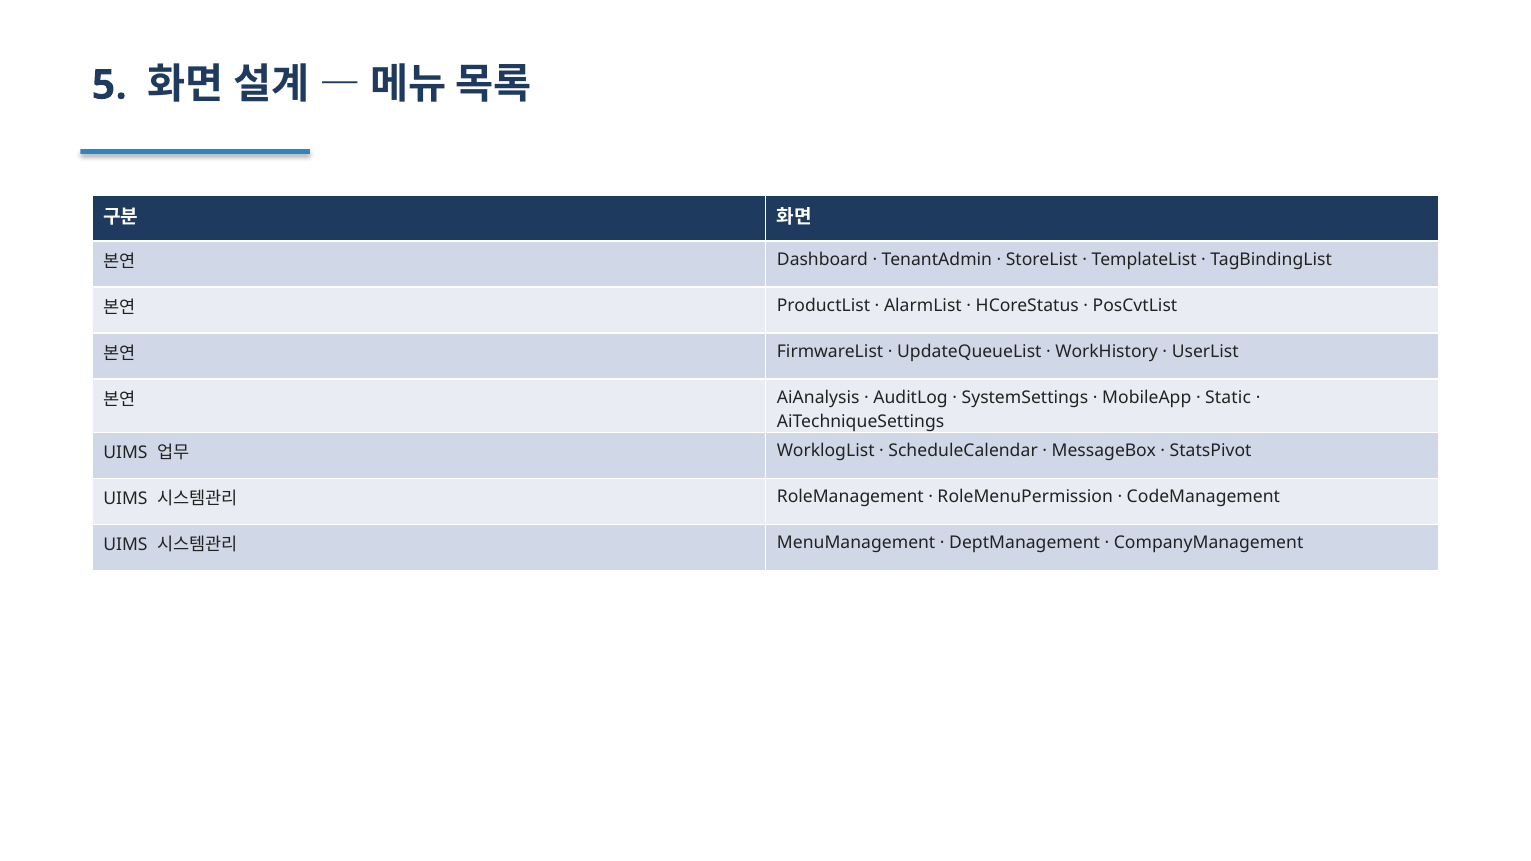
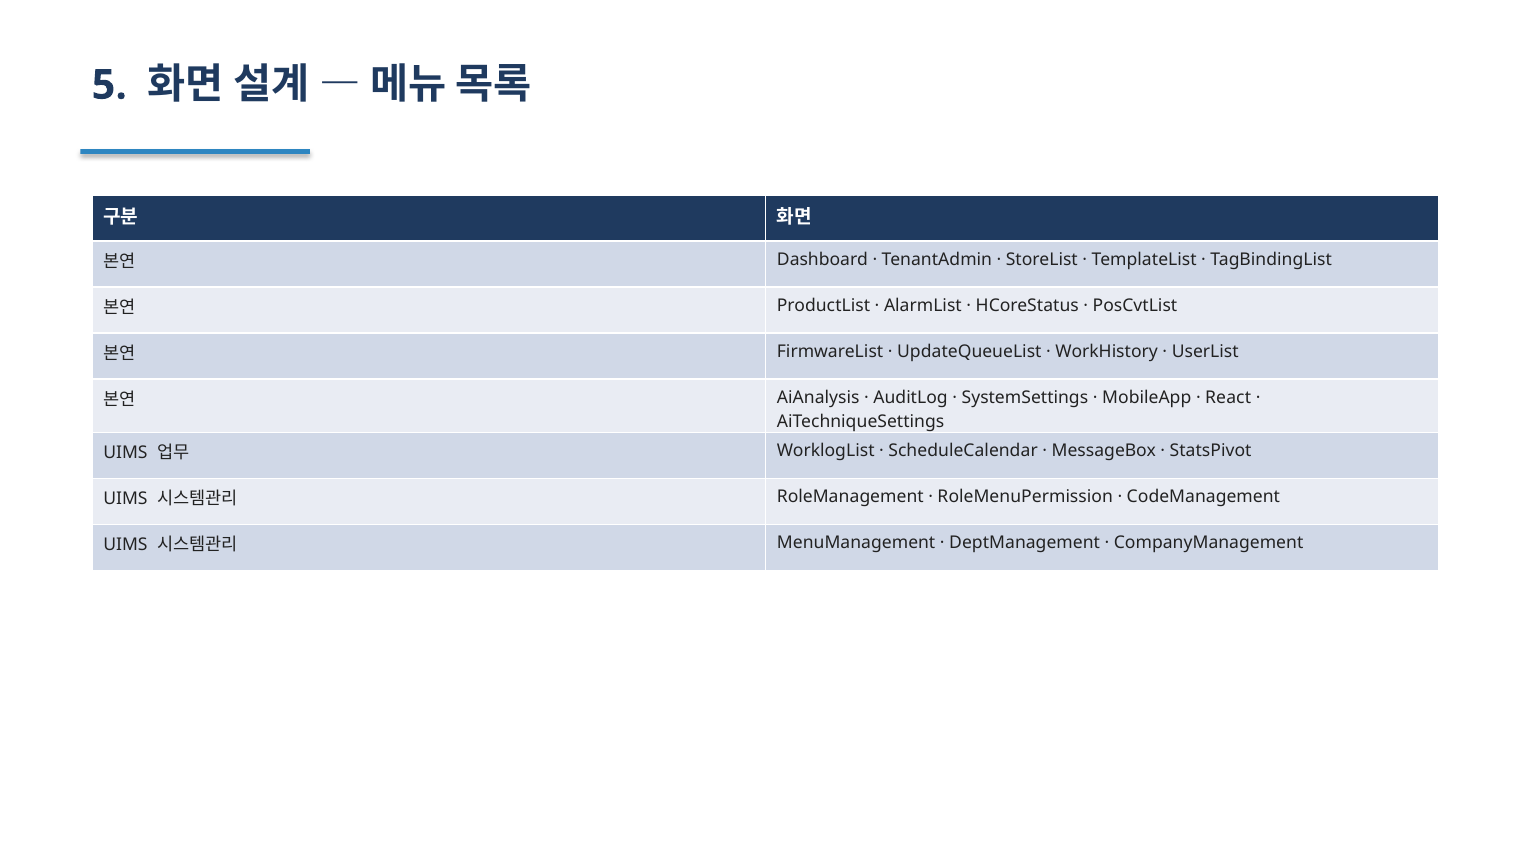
Static: Static -> React (1228, 398)
